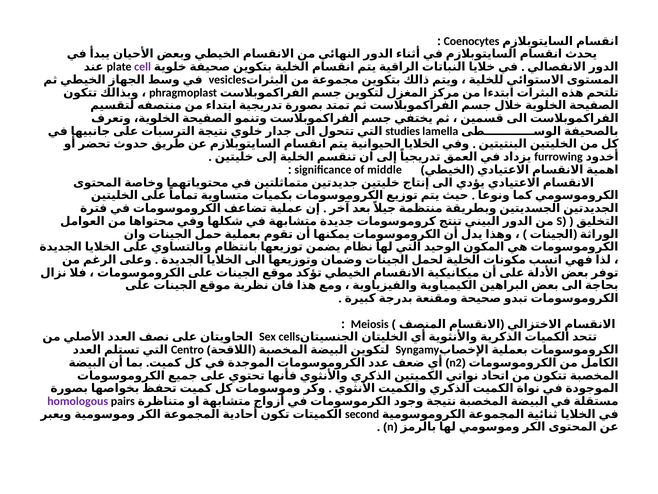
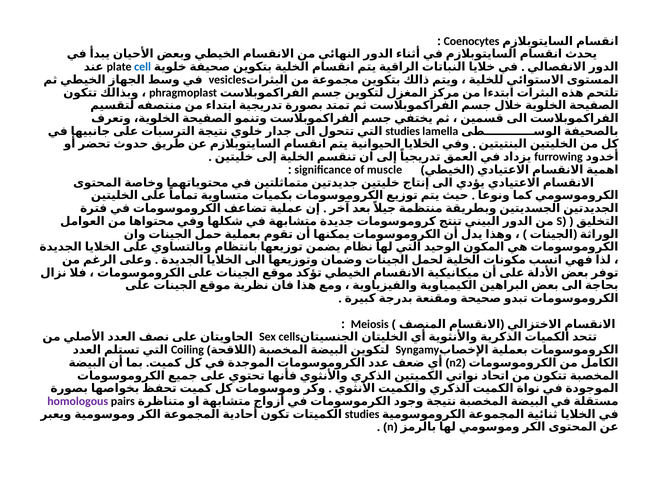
cell colour: purple -> blue (143, 67)
middle: middle -> muscle (385, 170)
Centro: Centro -> Coiling (187, 350)
second: second -> studies (362, 414)
